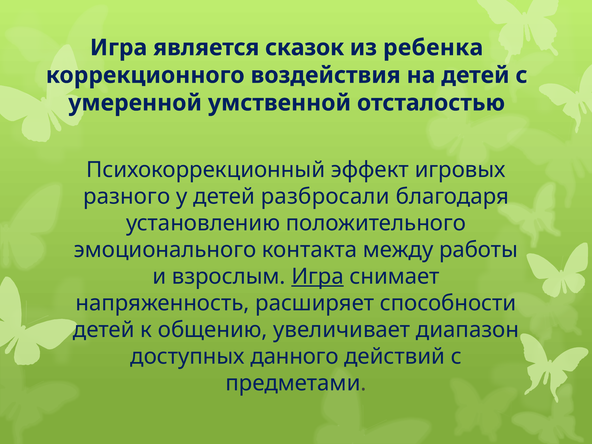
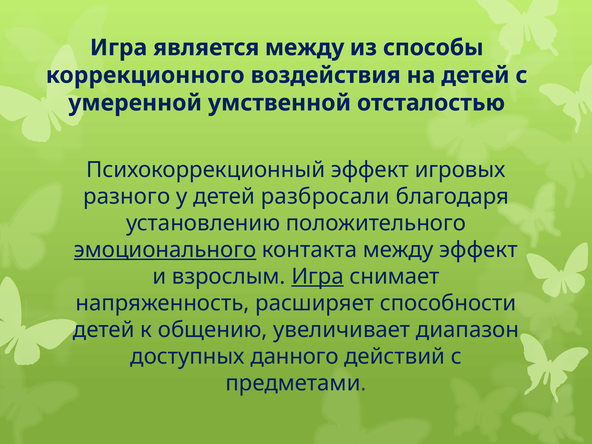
является сказок: сказок -> между (305, 48)
ребенка: ребенка -> способы (433, 48)
эмоционального underline: none -> present (165, 250)
между работы: работы -> эффект (478, 250)
